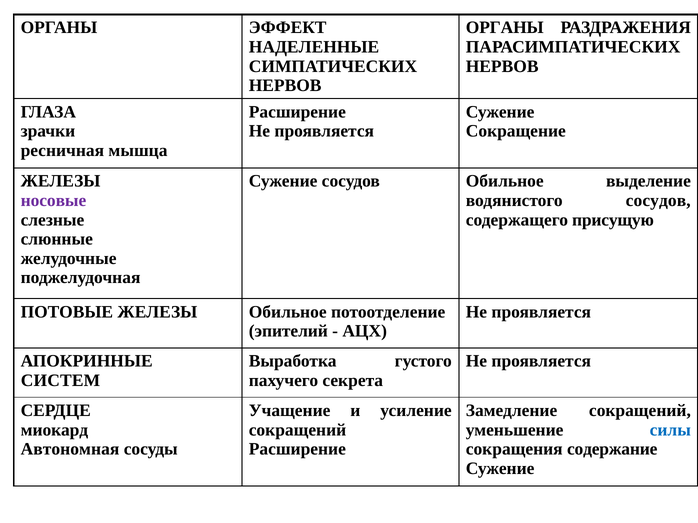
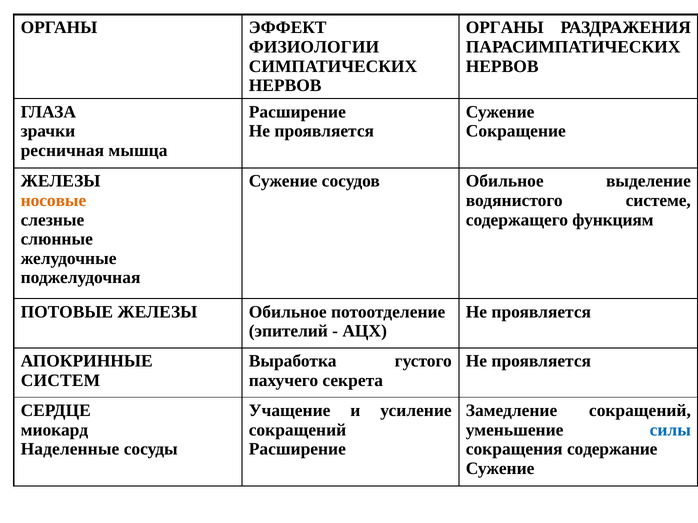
НАДЕЛЕННЫЕ: НАДЕЛЕННЫЕ -> ФИЗИОЛОГИИ (314, 47)
носовые colour: purple -> orange (53, 201)
водянистого сосудов: сосудов -> системе (658, 201)
присущую: присущую -> функциям (613, 220)
Автономная: Автономная -> Наделенные (70, 450)
